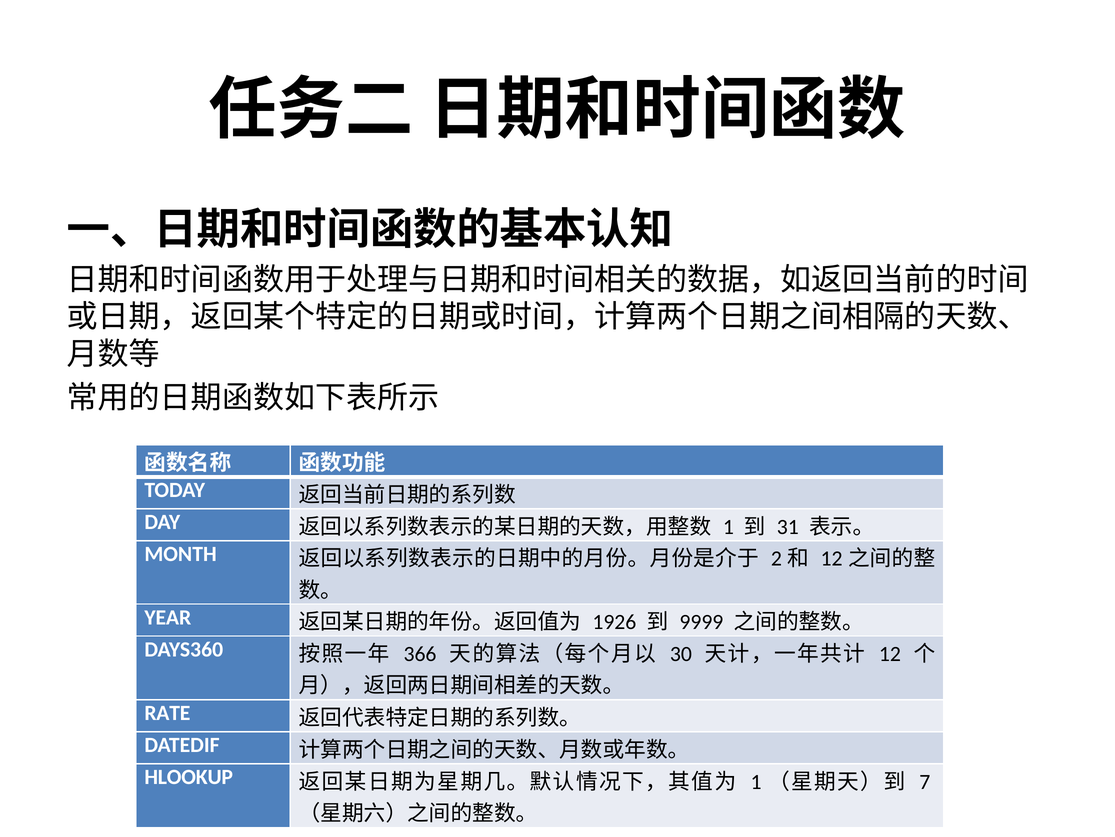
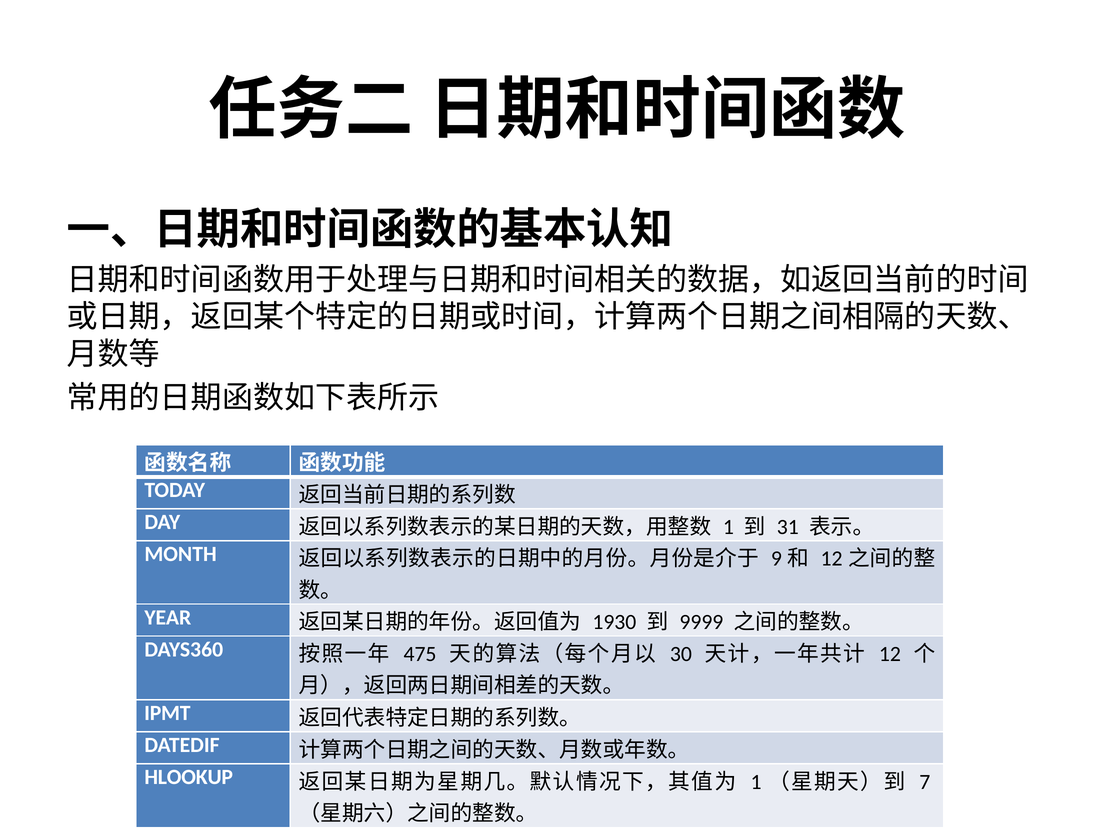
2: 2 -> 9 (776, 558)
1926: 1926 -> 1930 (614, 622)
366: 366 -> 475 (420, 654)
RATE: RATE -> IPMT (167, 713)
